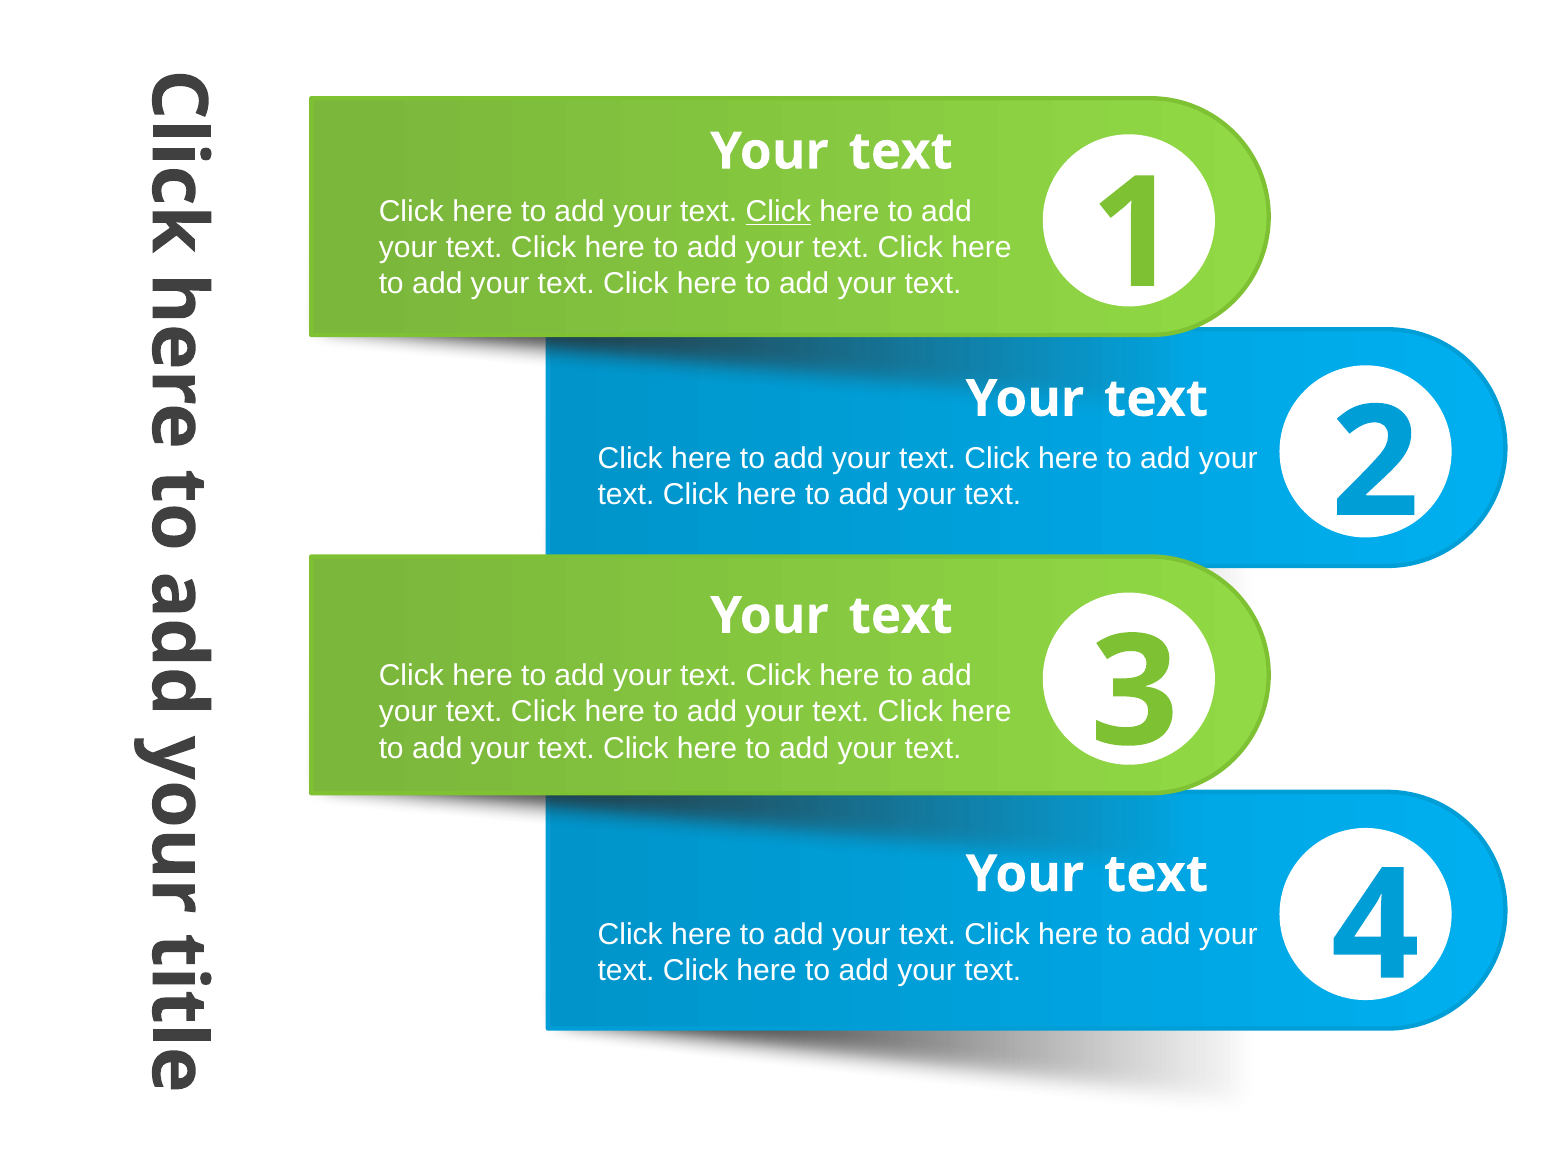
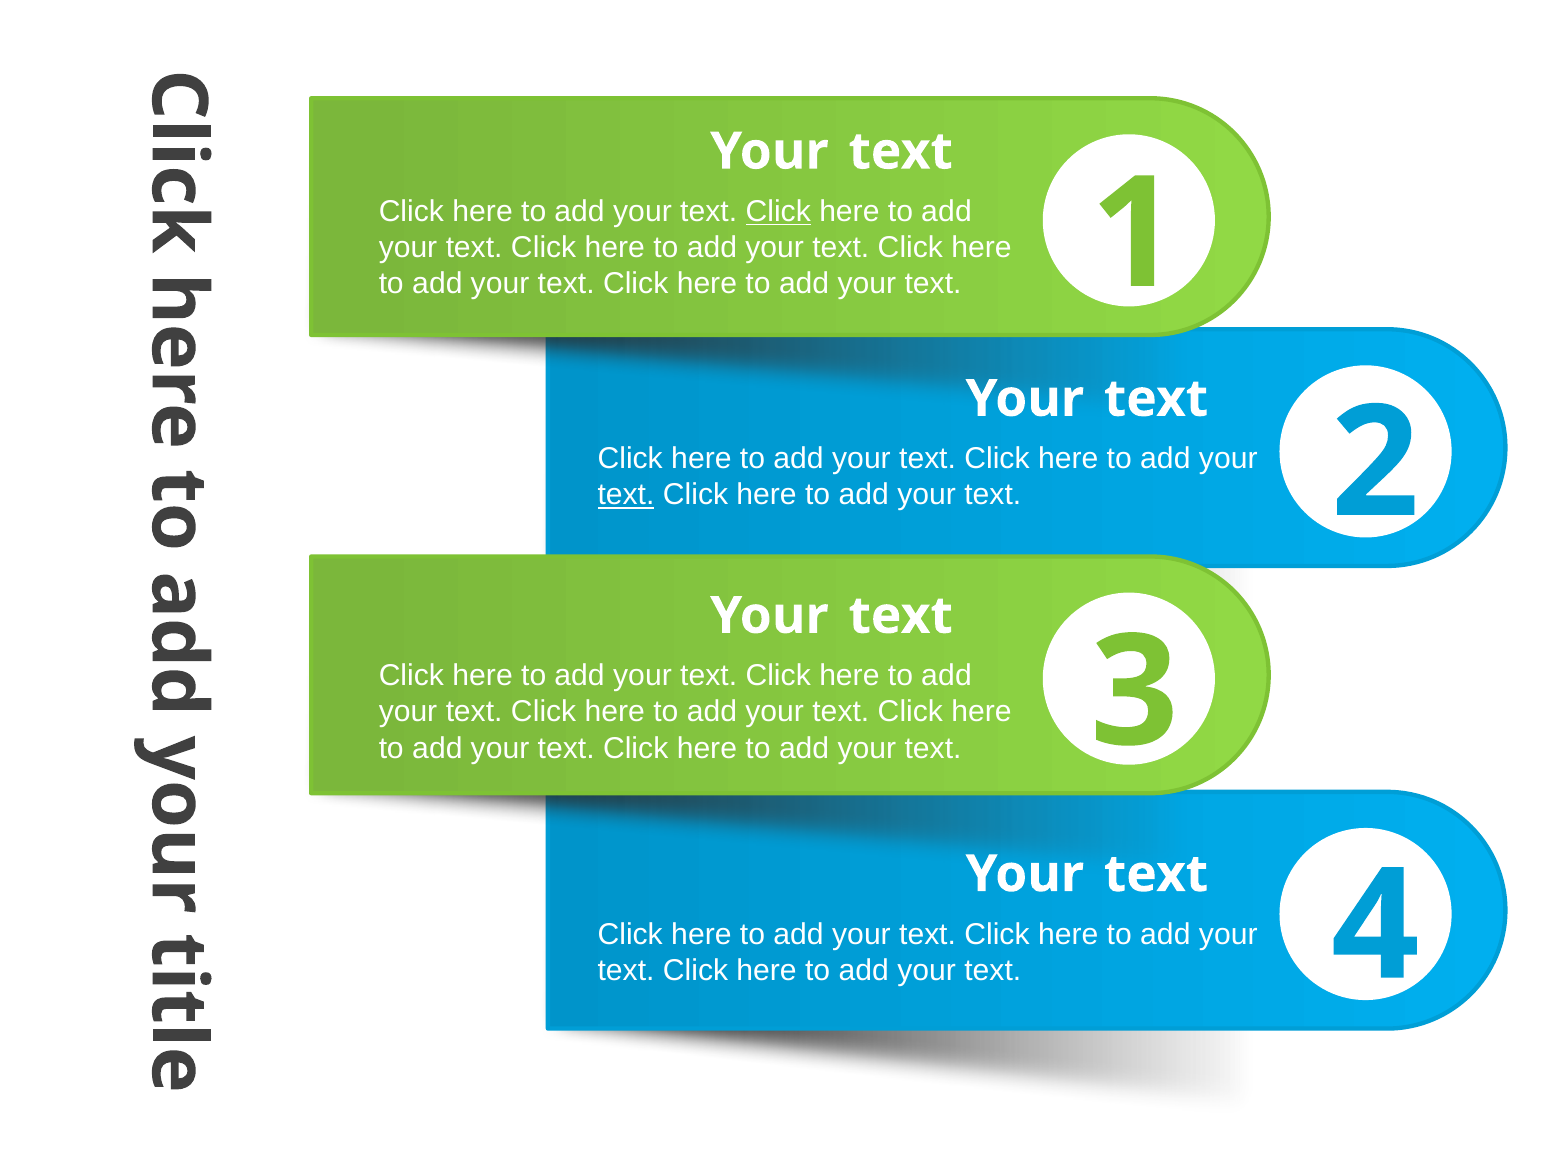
text underline: none -> present (626, 495)
